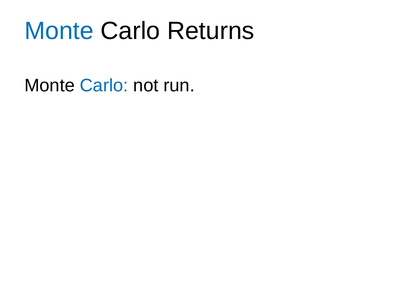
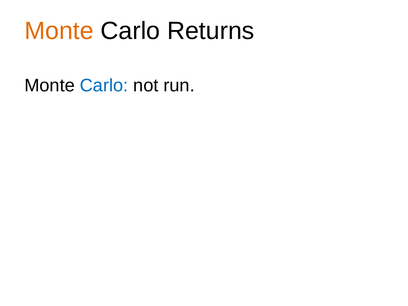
Monte colour: blue -> orange (59, 31)
